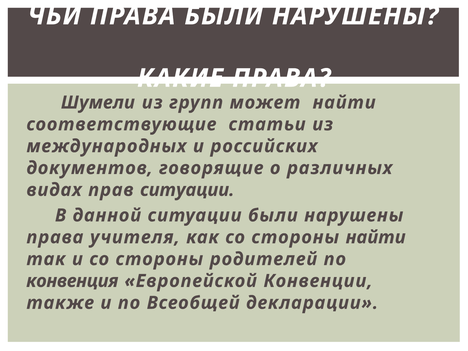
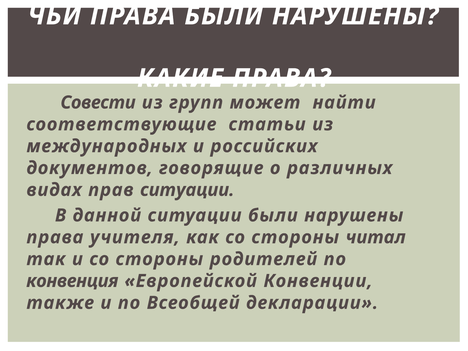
Шумели: Шумели -> Совести (98, 103)
стороны найти: найти -> читал (376, 237)
